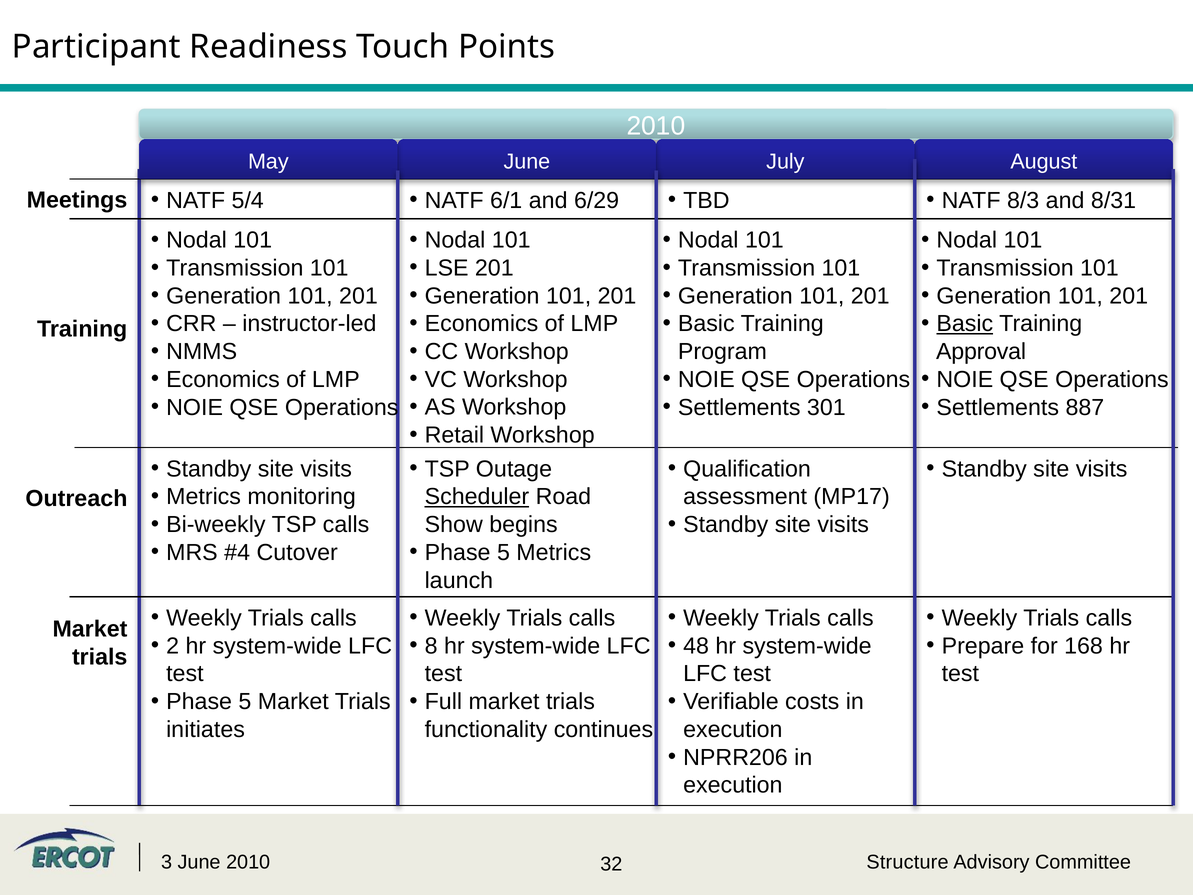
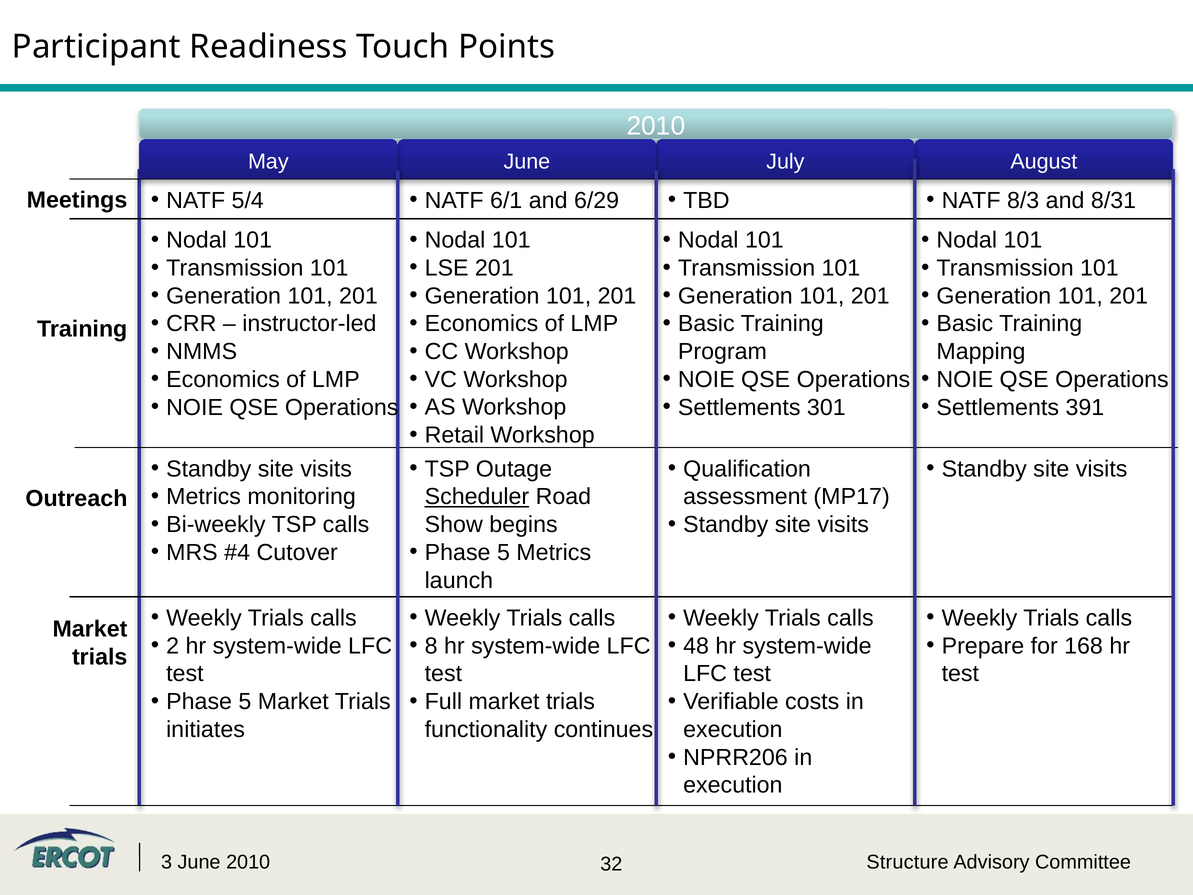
Basic underline: present -> none (965, 324)
Approval: Approval -> Mapping (981, 352)
887: 887 -> 391 (1085, 407)
